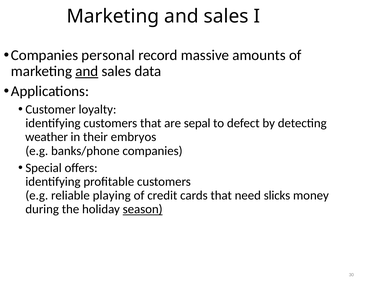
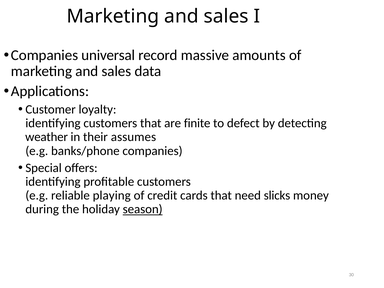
personal: personal -> universal (108, 55)
and underline: present -> none (87, 71)
sepal: sepal -> finite (197, 123)
embryos: embryos -> assumes (133, 137)
